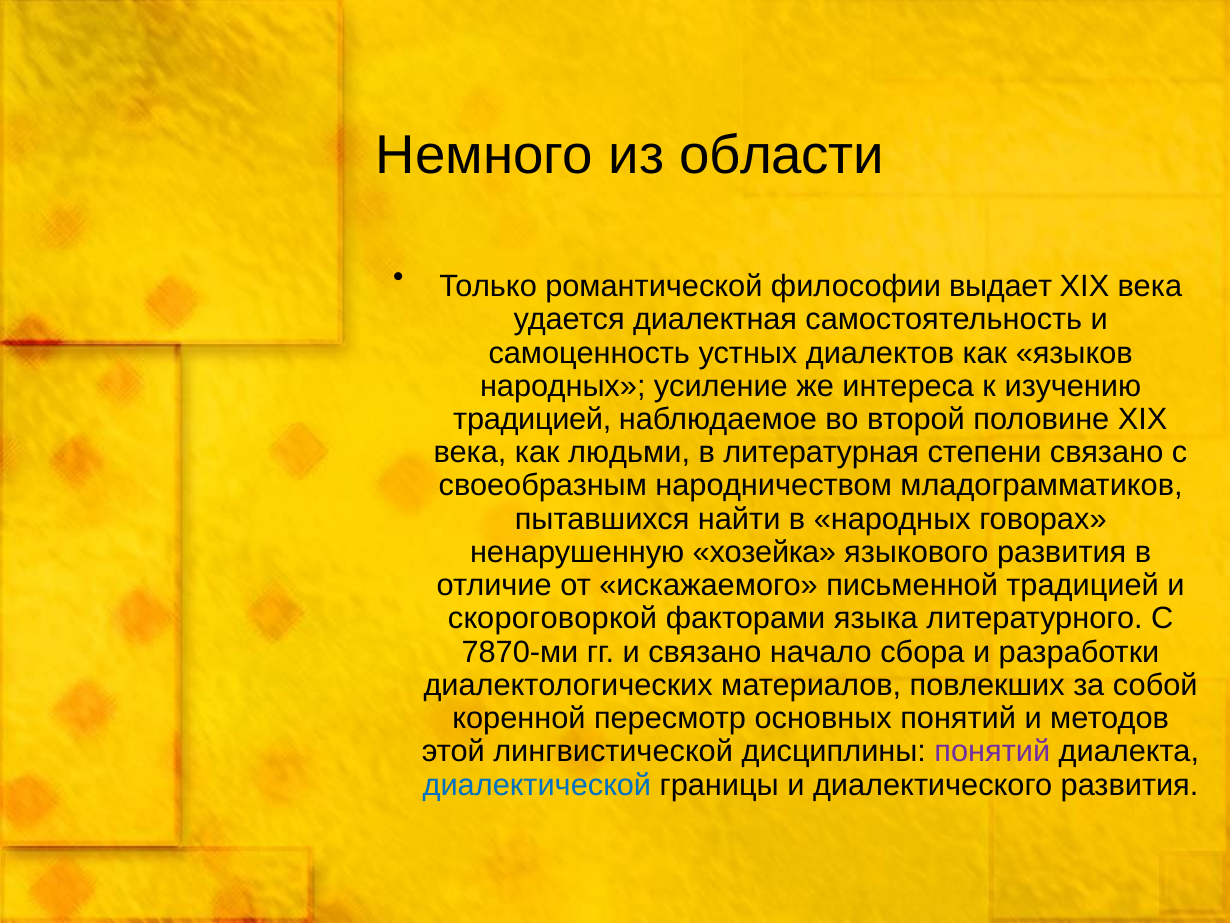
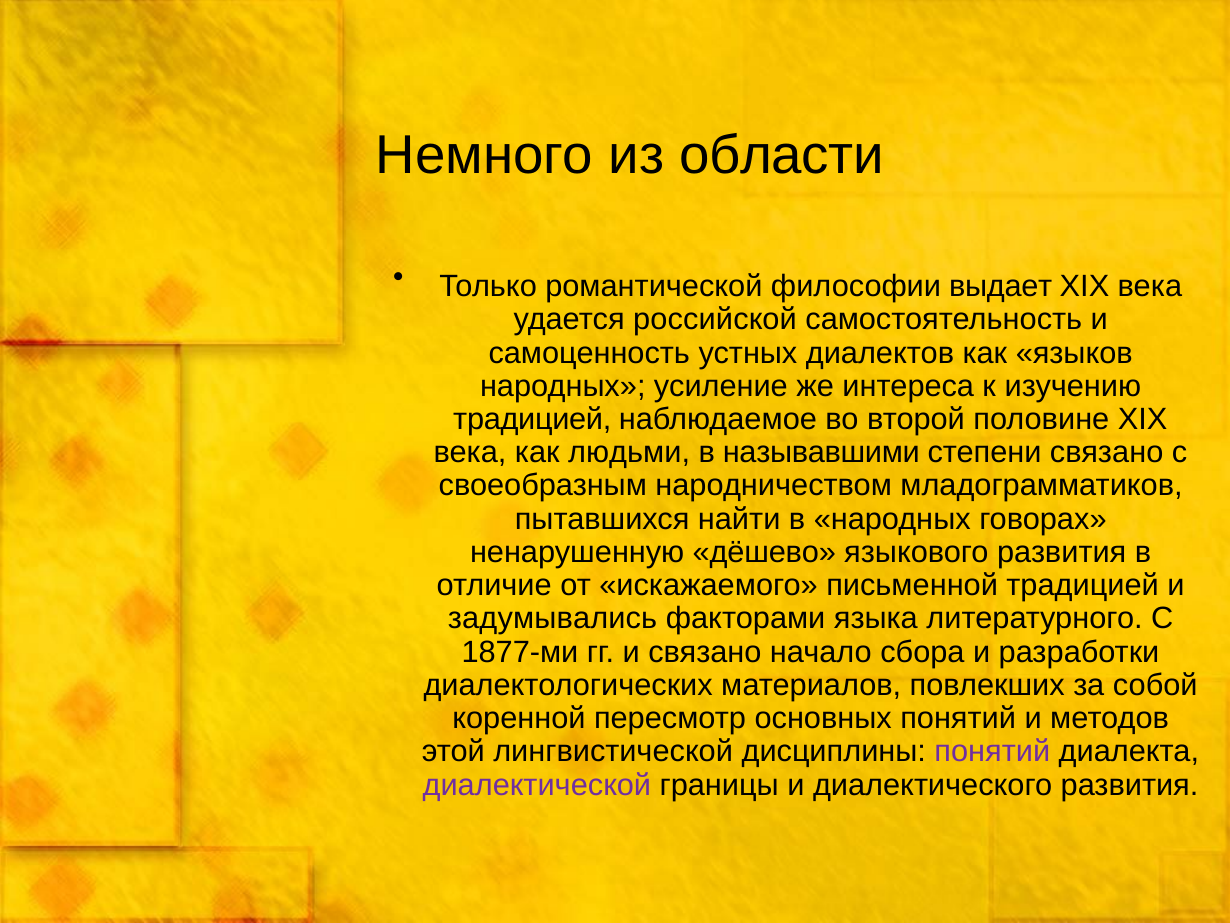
диалектная: диалектная -> российской (715, 319)
литературная: литературная -> называвшими (821, 452)
хозейка: хозейка -> дёшево (764, 552)
скороговоркой: скороговоркой -> задумывались (553, 618)
7870-ми: 7870-ми -> 1877-ми (520, 652)
диалектической colour: blue -> purple (537, 785)
